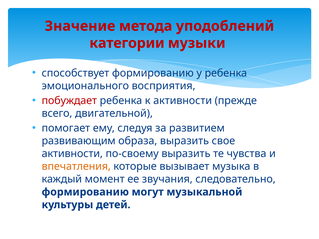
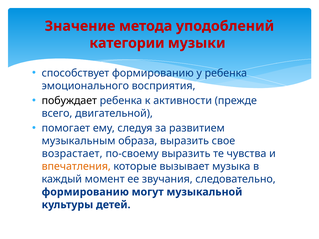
побуждает colour: red -> black (69, 101)
развивающим: развивающим -> музыкальным (79, 141)
активности: активности -> возрастает (72, 154)
